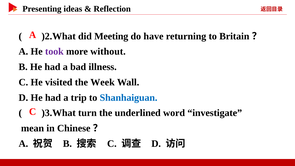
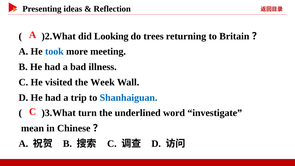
Meeting: Meeting -> Looking (111, 36)
have: have -> trees (154, 36)
took colour: purple -> blue (54, 52)
without: without -> meeting (108, 52)
